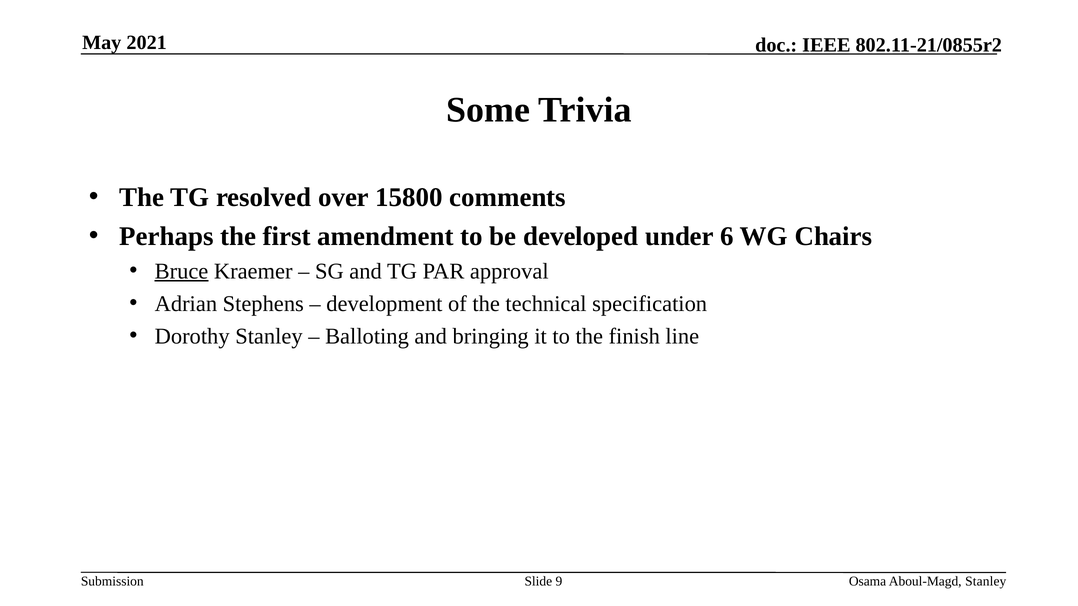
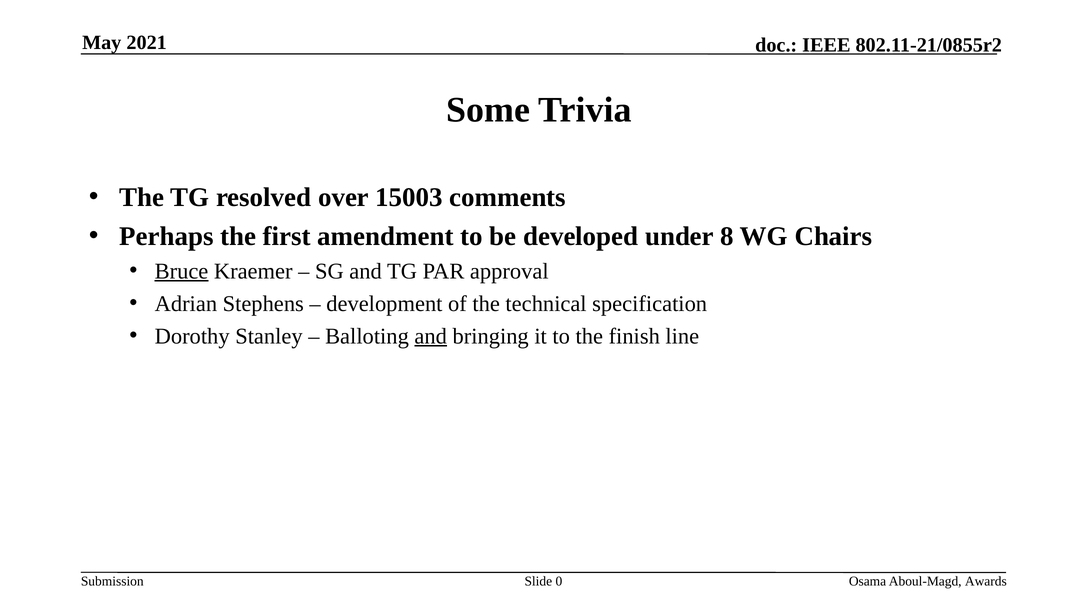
15800: 15800 -> 15003 (409, 197)
6: 6 -> 8 (727, 236)
and underline: none -> present (431, 336)
9: 9 -> 0 (559, 582)
Aboul-Magd Stanley: Stanley -> Awards (986, 582)
